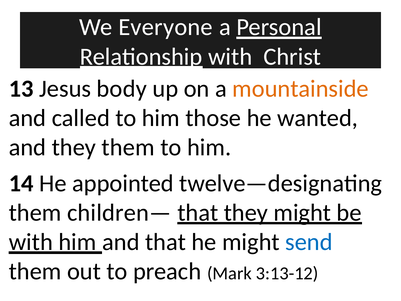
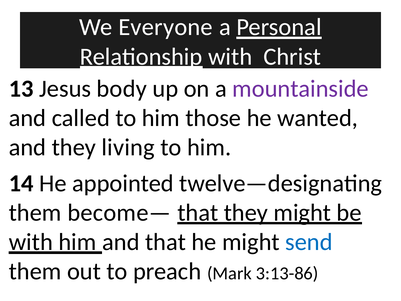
mountainside colour: orange -> purple (300, 89)
they them: them -> living (128, 147)
children—: children— -> become— (119, 213)
3:13-12: 3:13-12 -> 3:13-86 (287, 273)
